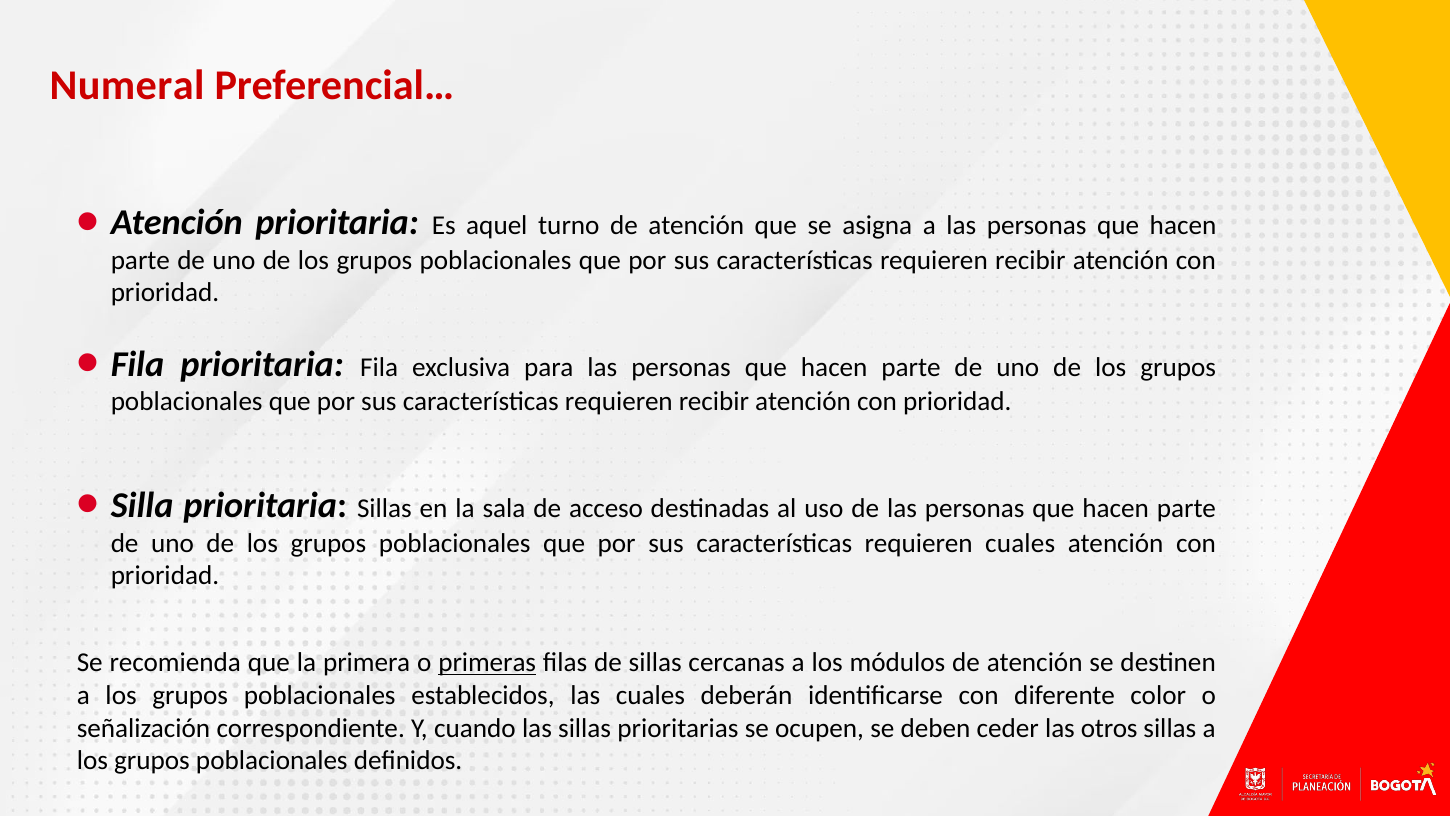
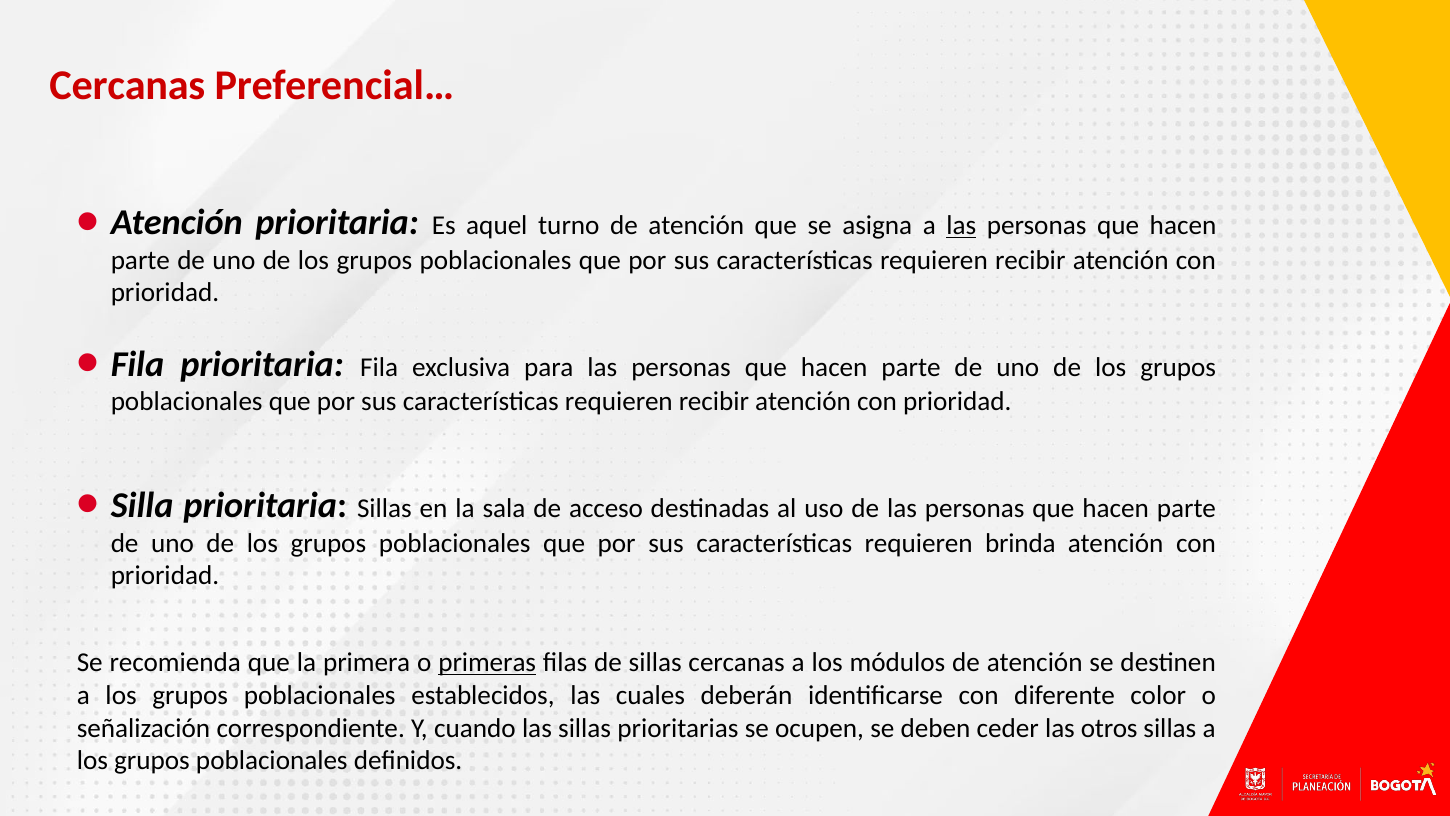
Numeral: Numeral -> Cercanas (127, 85)
las underline: none -> present (961, 226)
requieren cuales: cuales -> brinda (1020, 543)
